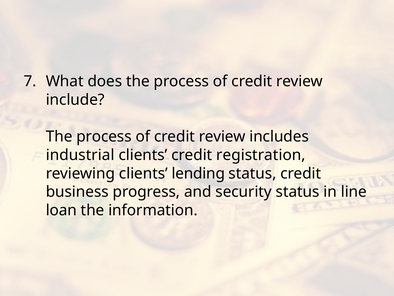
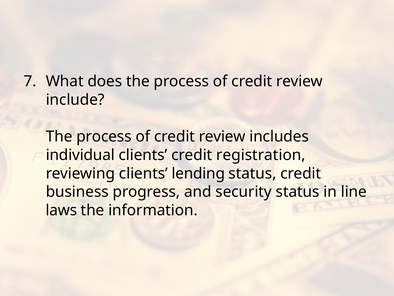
industrial: industrial -> individual (80, 155)
loan: loan -> laws (61, 210)
